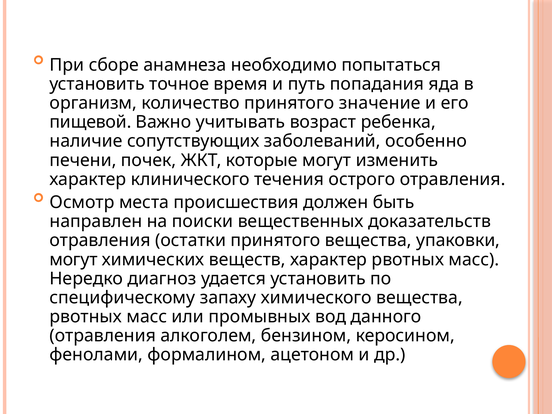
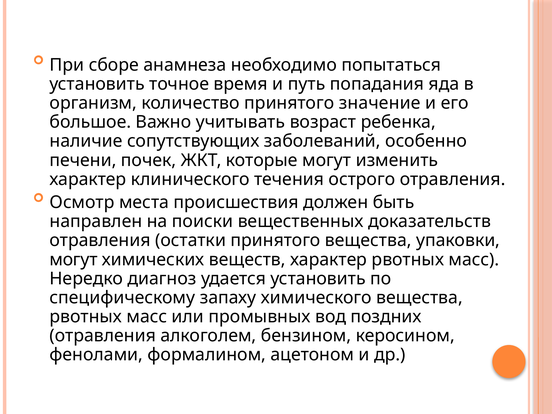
пищевой: пищевой -> большое (90, 122)
данного: данного -> поздних (386, 317)
